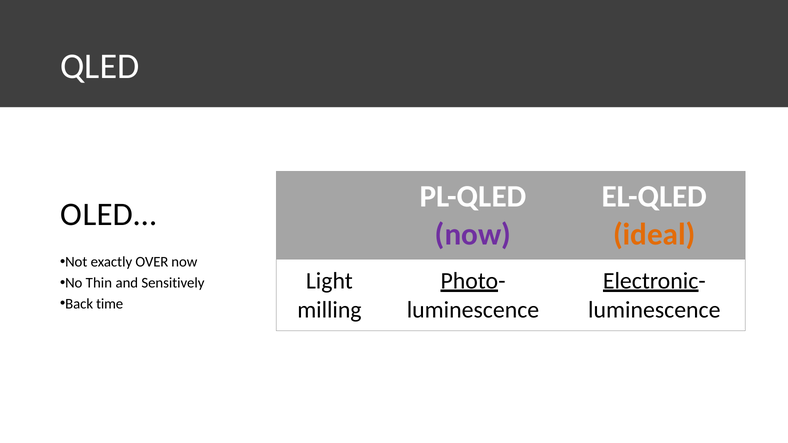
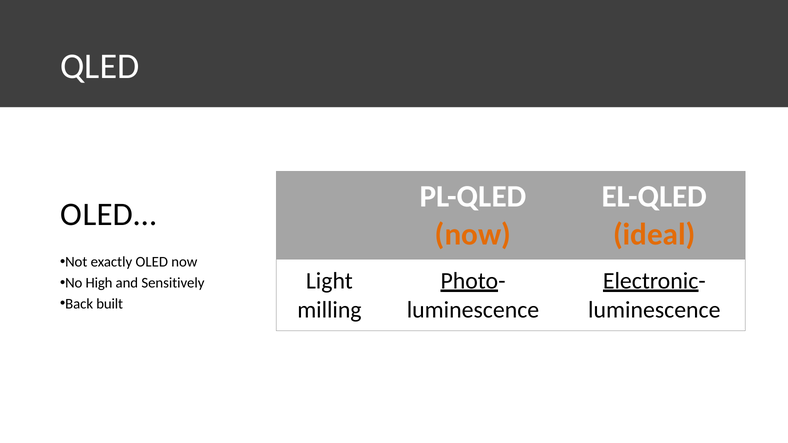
now colour: purple -> orange (473, 235)
OVER: OVER -> OLED (152, 262)
Thin: Thin -> High (99, 283)
time: time -> built (110, 304)
